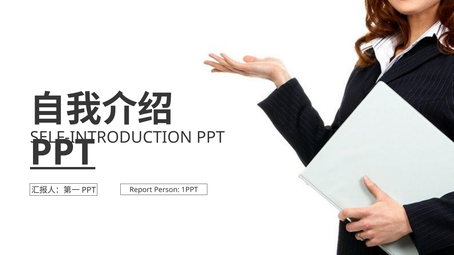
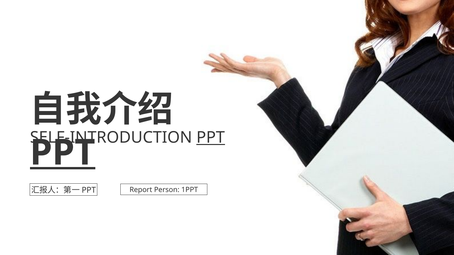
PPT underline: none -> present (211, 138)
